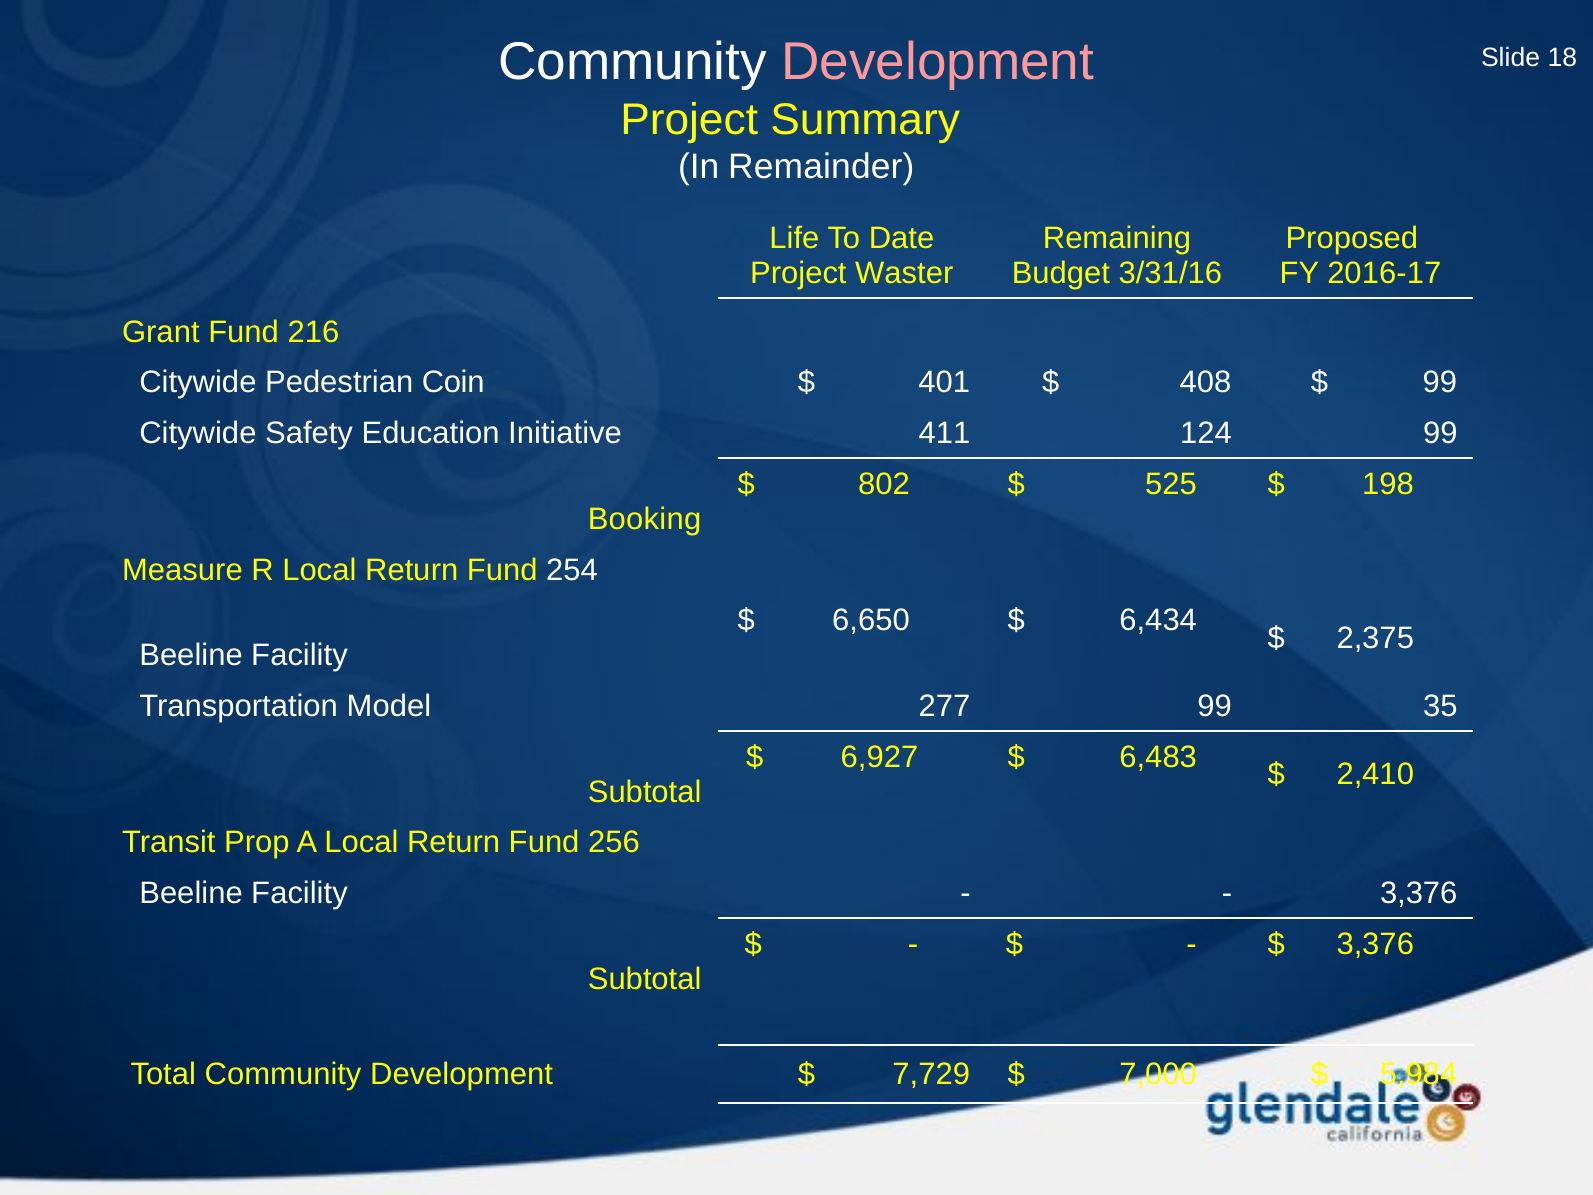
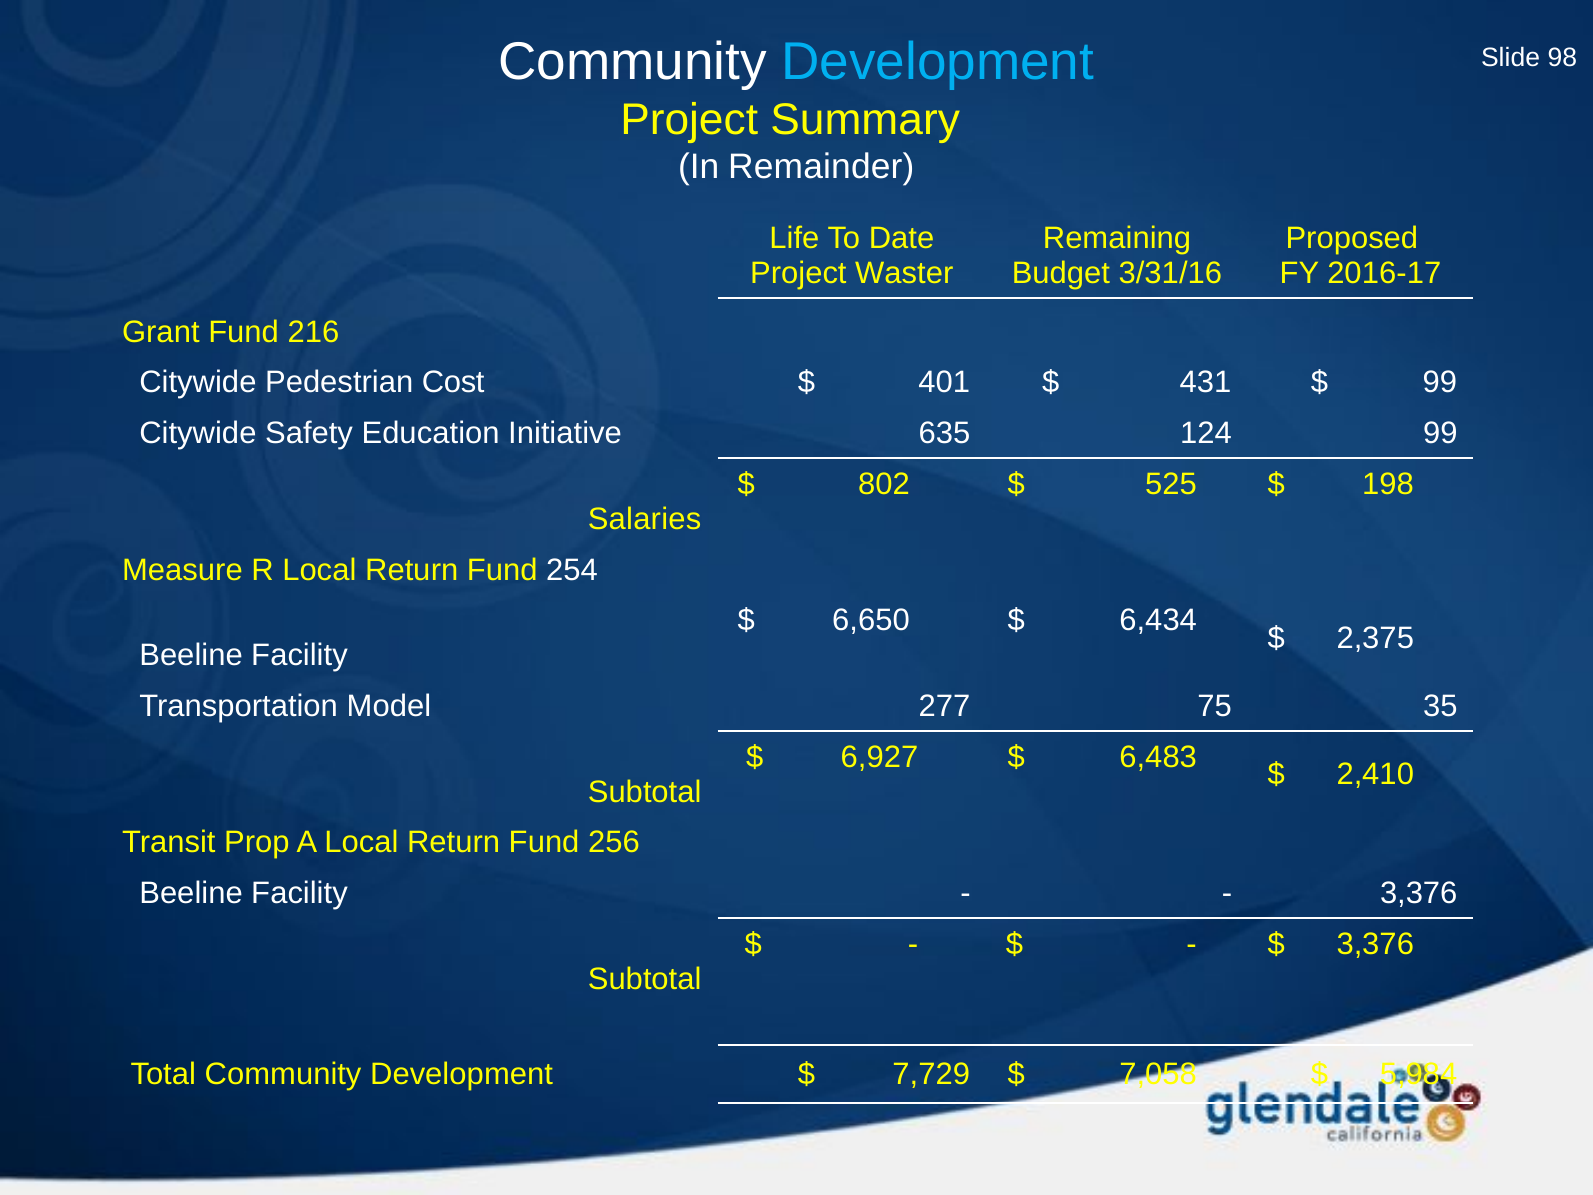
Development colour: pink -> light blue (938, 62)
18: 18 -> 98 (1562, 58)
Coin: Coin -> Cost (453, 383)
408: 408 -> 431 (1206, 383)
411: 411 -> 635 (945, 433)
Booking: Booking -> Salaries (645, 519)
277 99: 99 -> 75 (1215, 706)
7,000: 7,000 -> 7,058 (1158, 1074)
